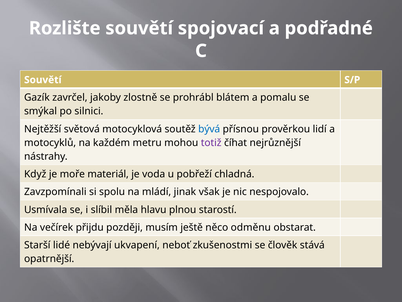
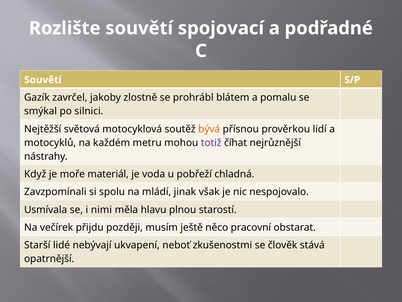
bývá colour: blue -> orange (209, 129)
slíbil: slíbil -> nimi (101, 209)
odměnu: odměnu -> pracovní (251, 227)
